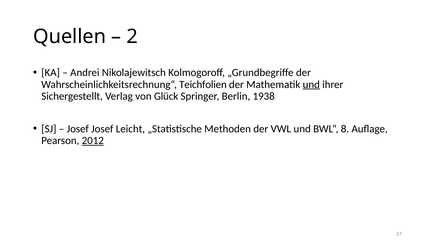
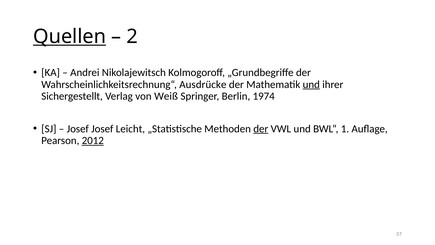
Quellen underline: none -> present (70, 37)
Teichfolien: Teichfolien -> Ausdrücke (203, 84)
Glück: Glück -> Weiß (166, 96)
1938: 1938 -> 1974 (264, 96)
der underline: none -> present (261, 129)
8: 8 -> 1 (345, 129)
